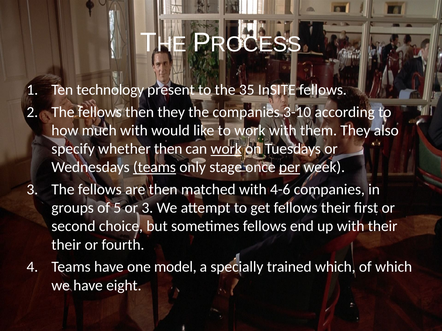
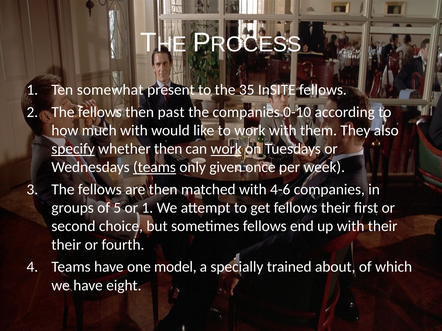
technology: technology -> somewhat (110, 90)
then they: they -> past (171, 112)
3-10: 3-10 -> 0-10 (297, 112)
specify underline: none -> present (73, 149)
stage: stage -> given (226, 167)
per underline: present -> none (290, 167)
or 3: 3 -> 1 (147, 208)
trained which: which -> about (335, 267)
